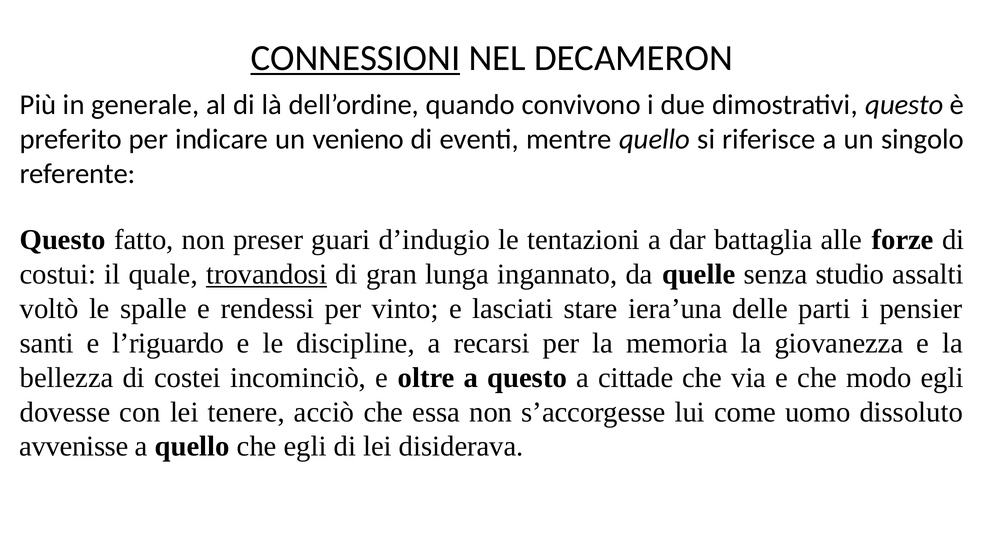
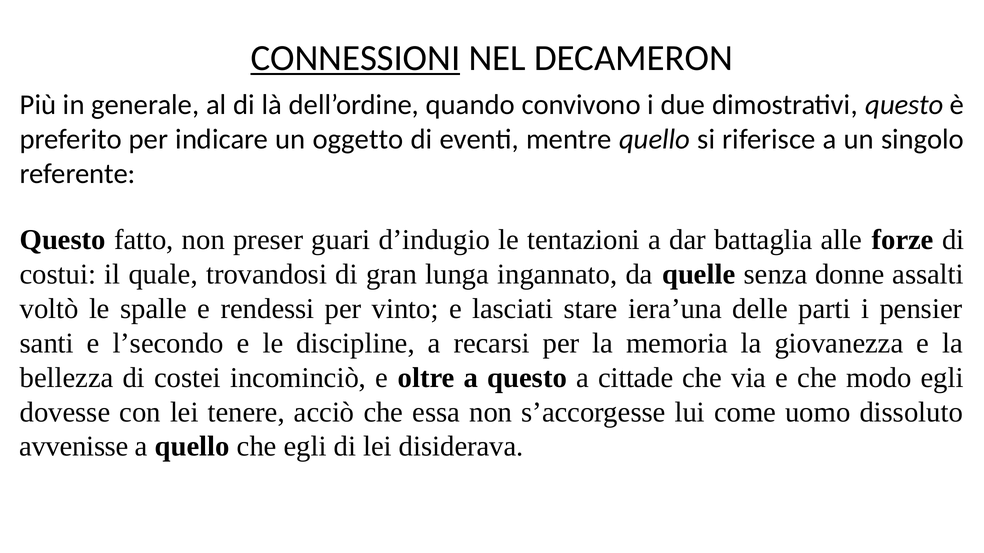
venieno: venieno -> oggetto (358, 139)
trovandosi underline: present -> none (267, 275)
studio: studio -> donne (850, 275)
l’riguardo: l’riguardo -> l’secondo (168, 344)
